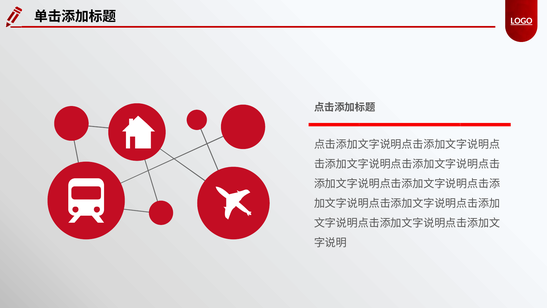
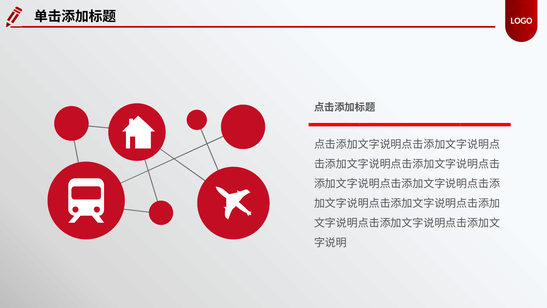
LOGO underline: present -> none (521, 21)
